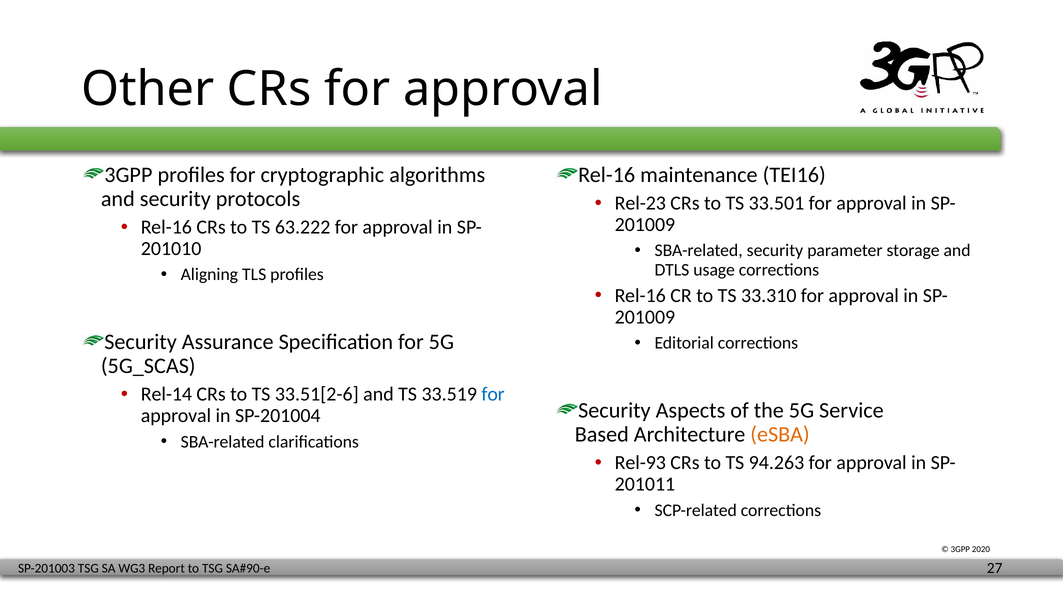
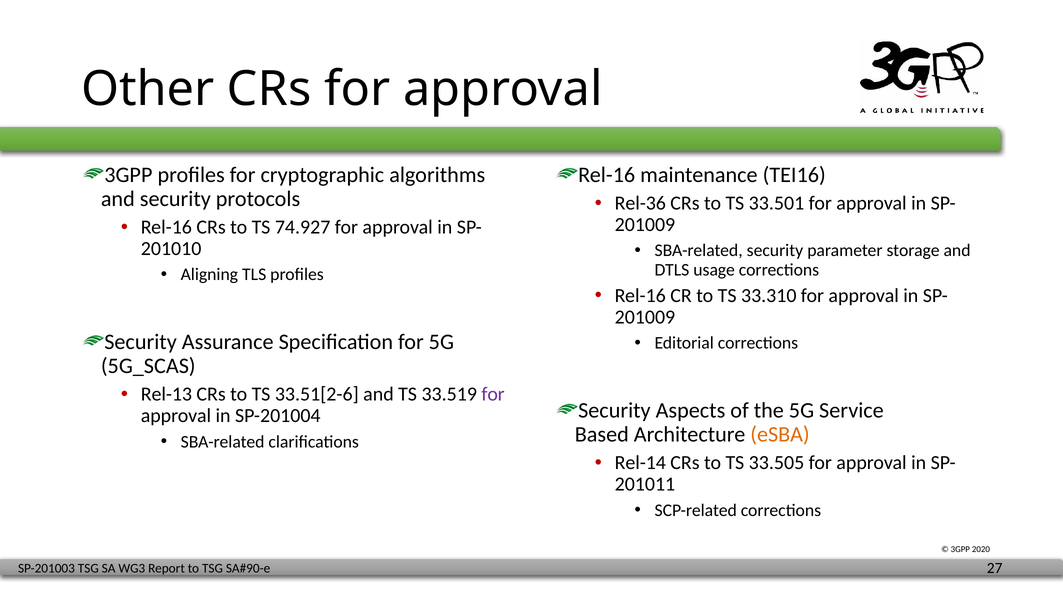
Rel-23: Rel-23 -> Rel-36 (640, 203)
63.222: 63.222 -> 74.927 (303, 227)
Rel-14: Rel-14 -> Rel-13 (166, 394)
for colour: blue -> purple (493, 394)
Rel-93: Rel-93 -> Rel-14 (640, 463)
94.263: 94.263 -> 33.505 (776, 463)
